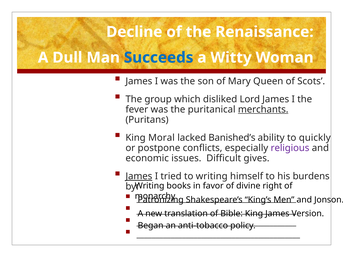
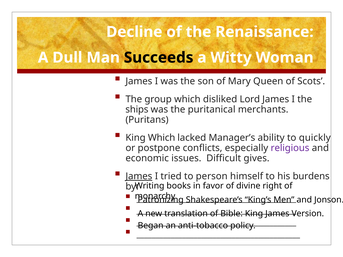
Succeeds colour: blue -> black (159, 58)
fever: fever -> ships (137, 110)
merchants underline: present -> none (263, 110)
King Moral: Moral -> Which (162, 138)
Banished’s: Banished’s -> Manager’s (232, 138)
to writing: writing -> person (212, 176)
